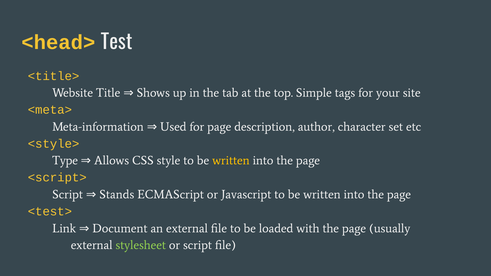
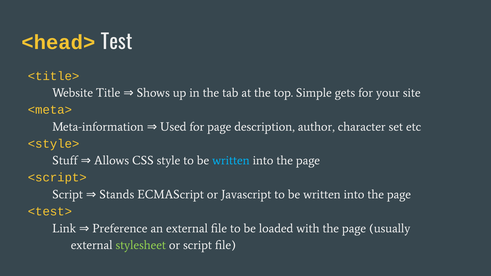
tags: tags -> gets (345, 93)
Type: Type -> Stuff (65, 161)
written colour: yellow -> light blue (231, 161)
Document: Document -> Preference (120, 228)
